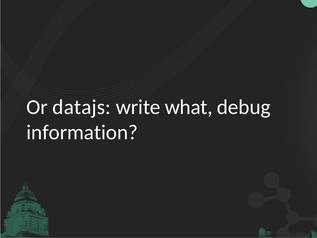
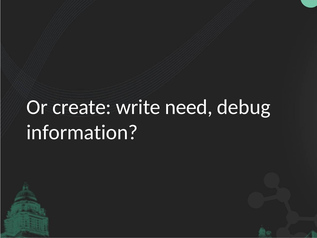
datajs: datajs -> create (82, 107)
what: what -> need (189, 107)
